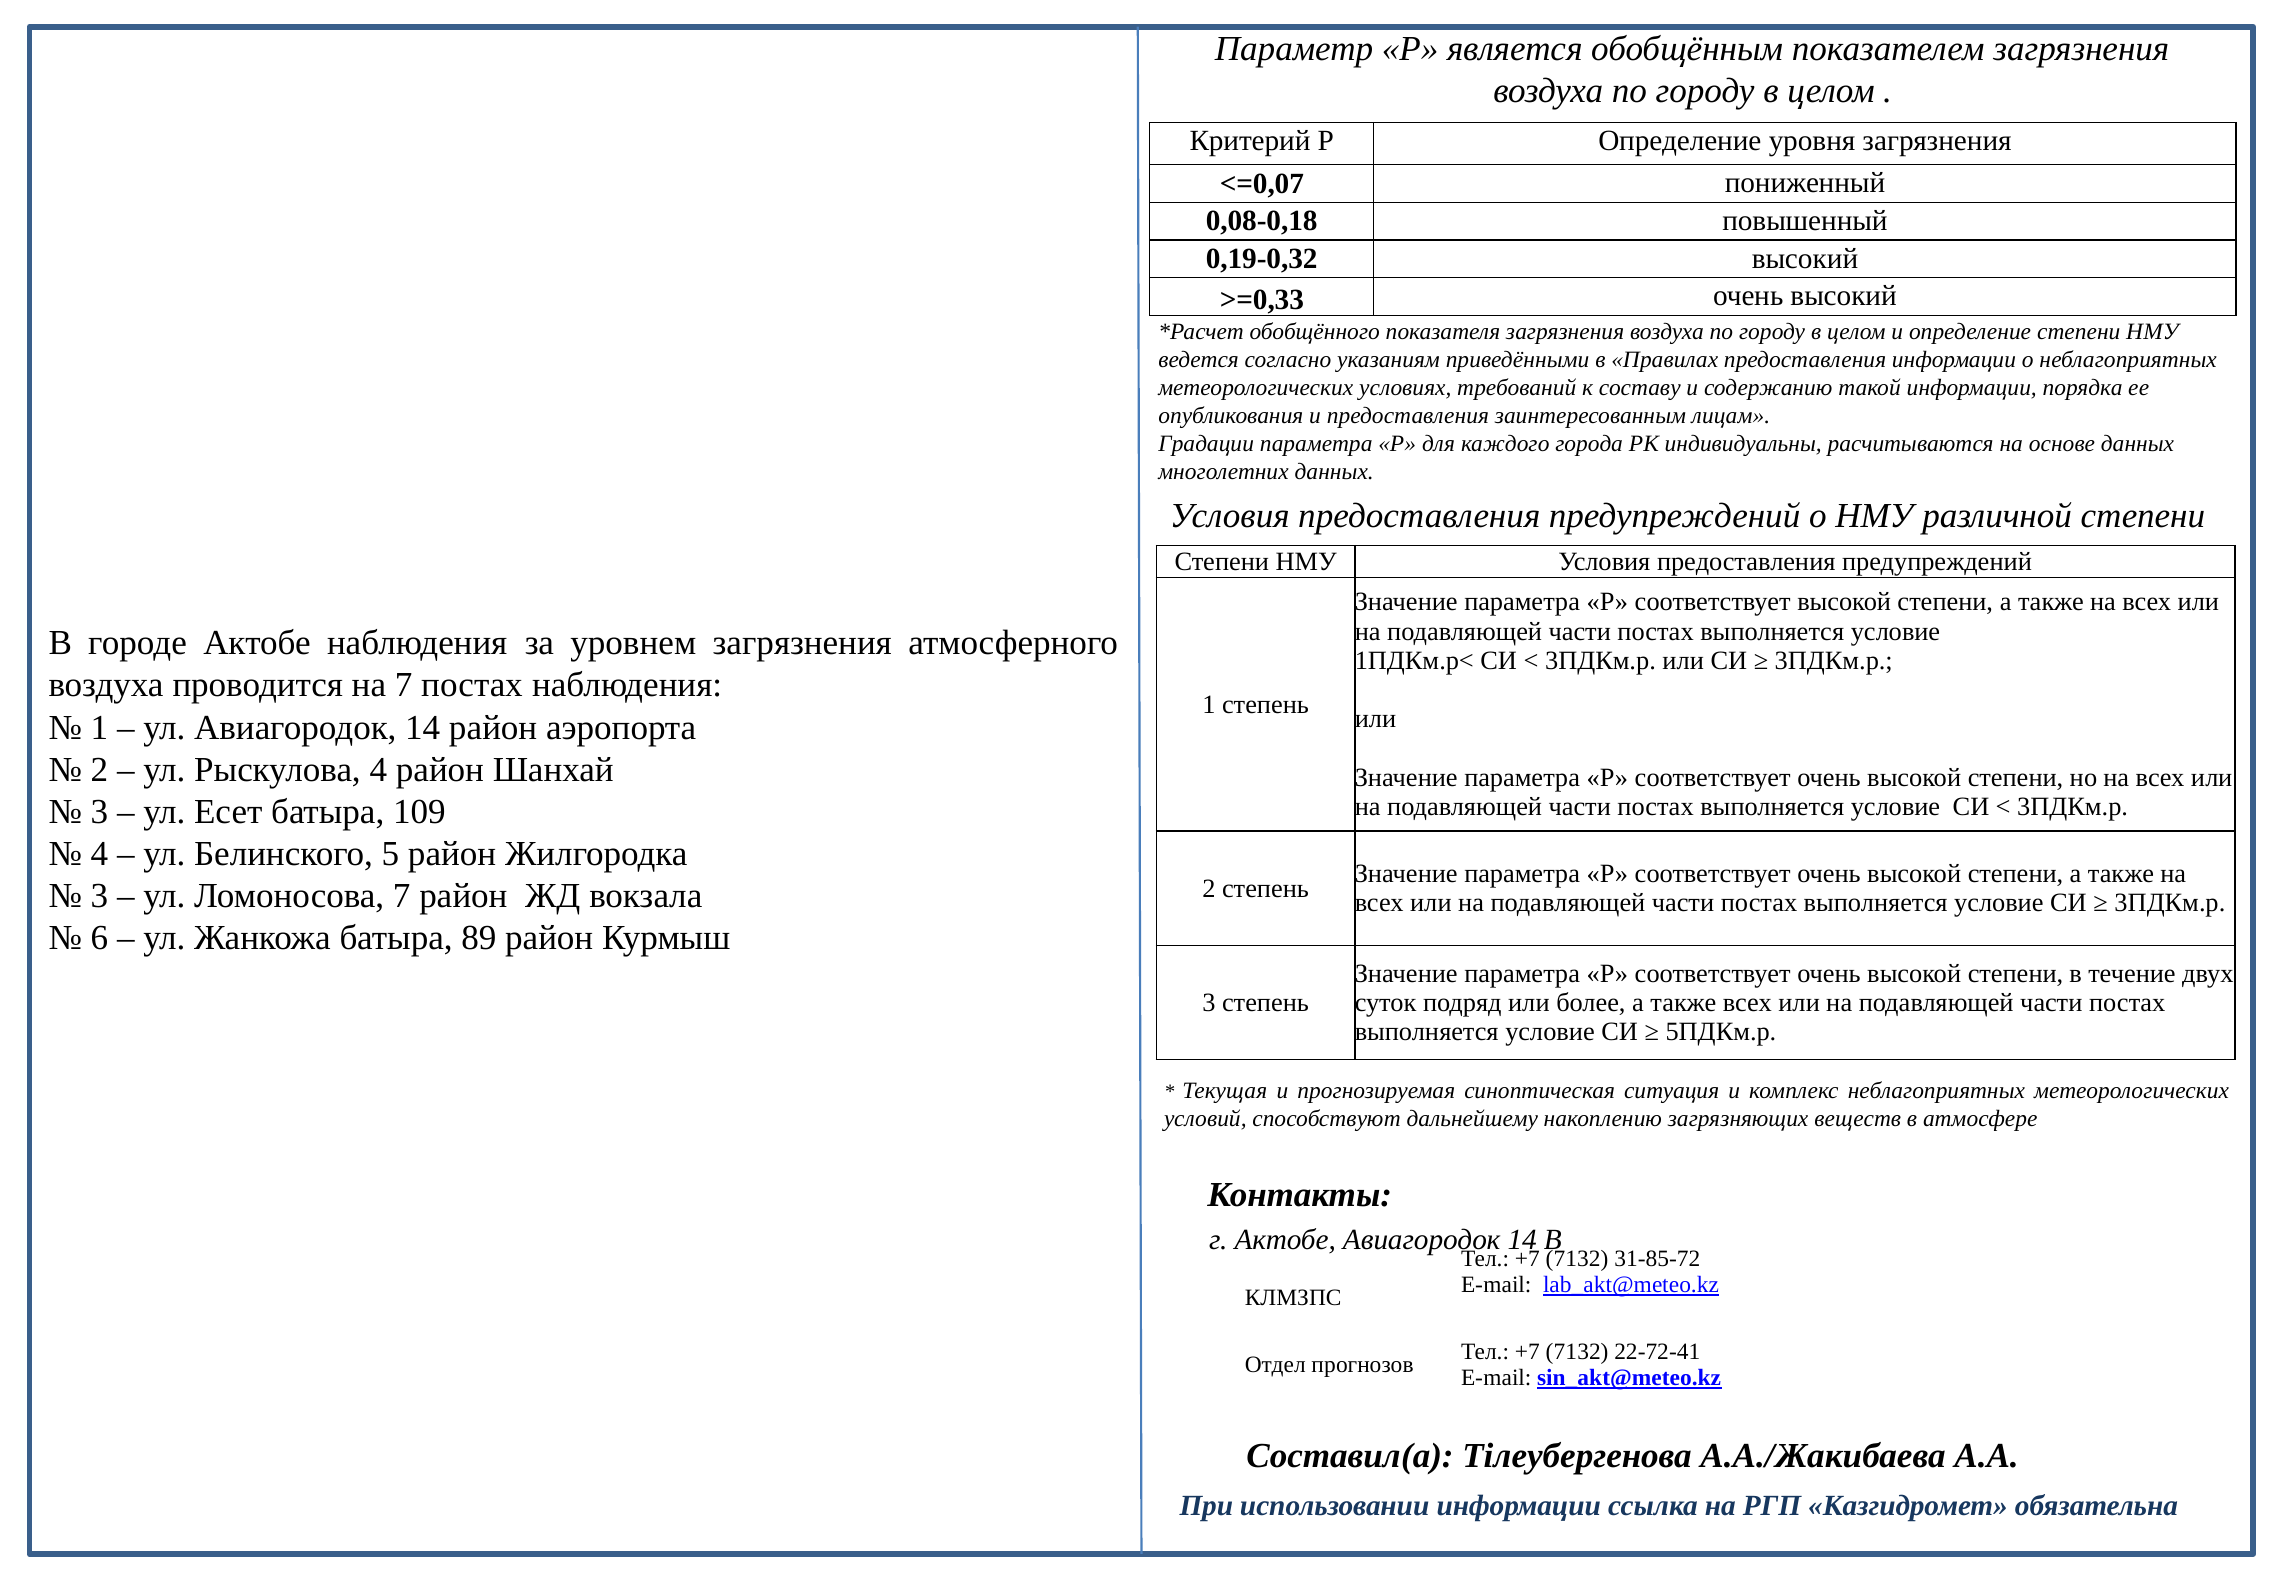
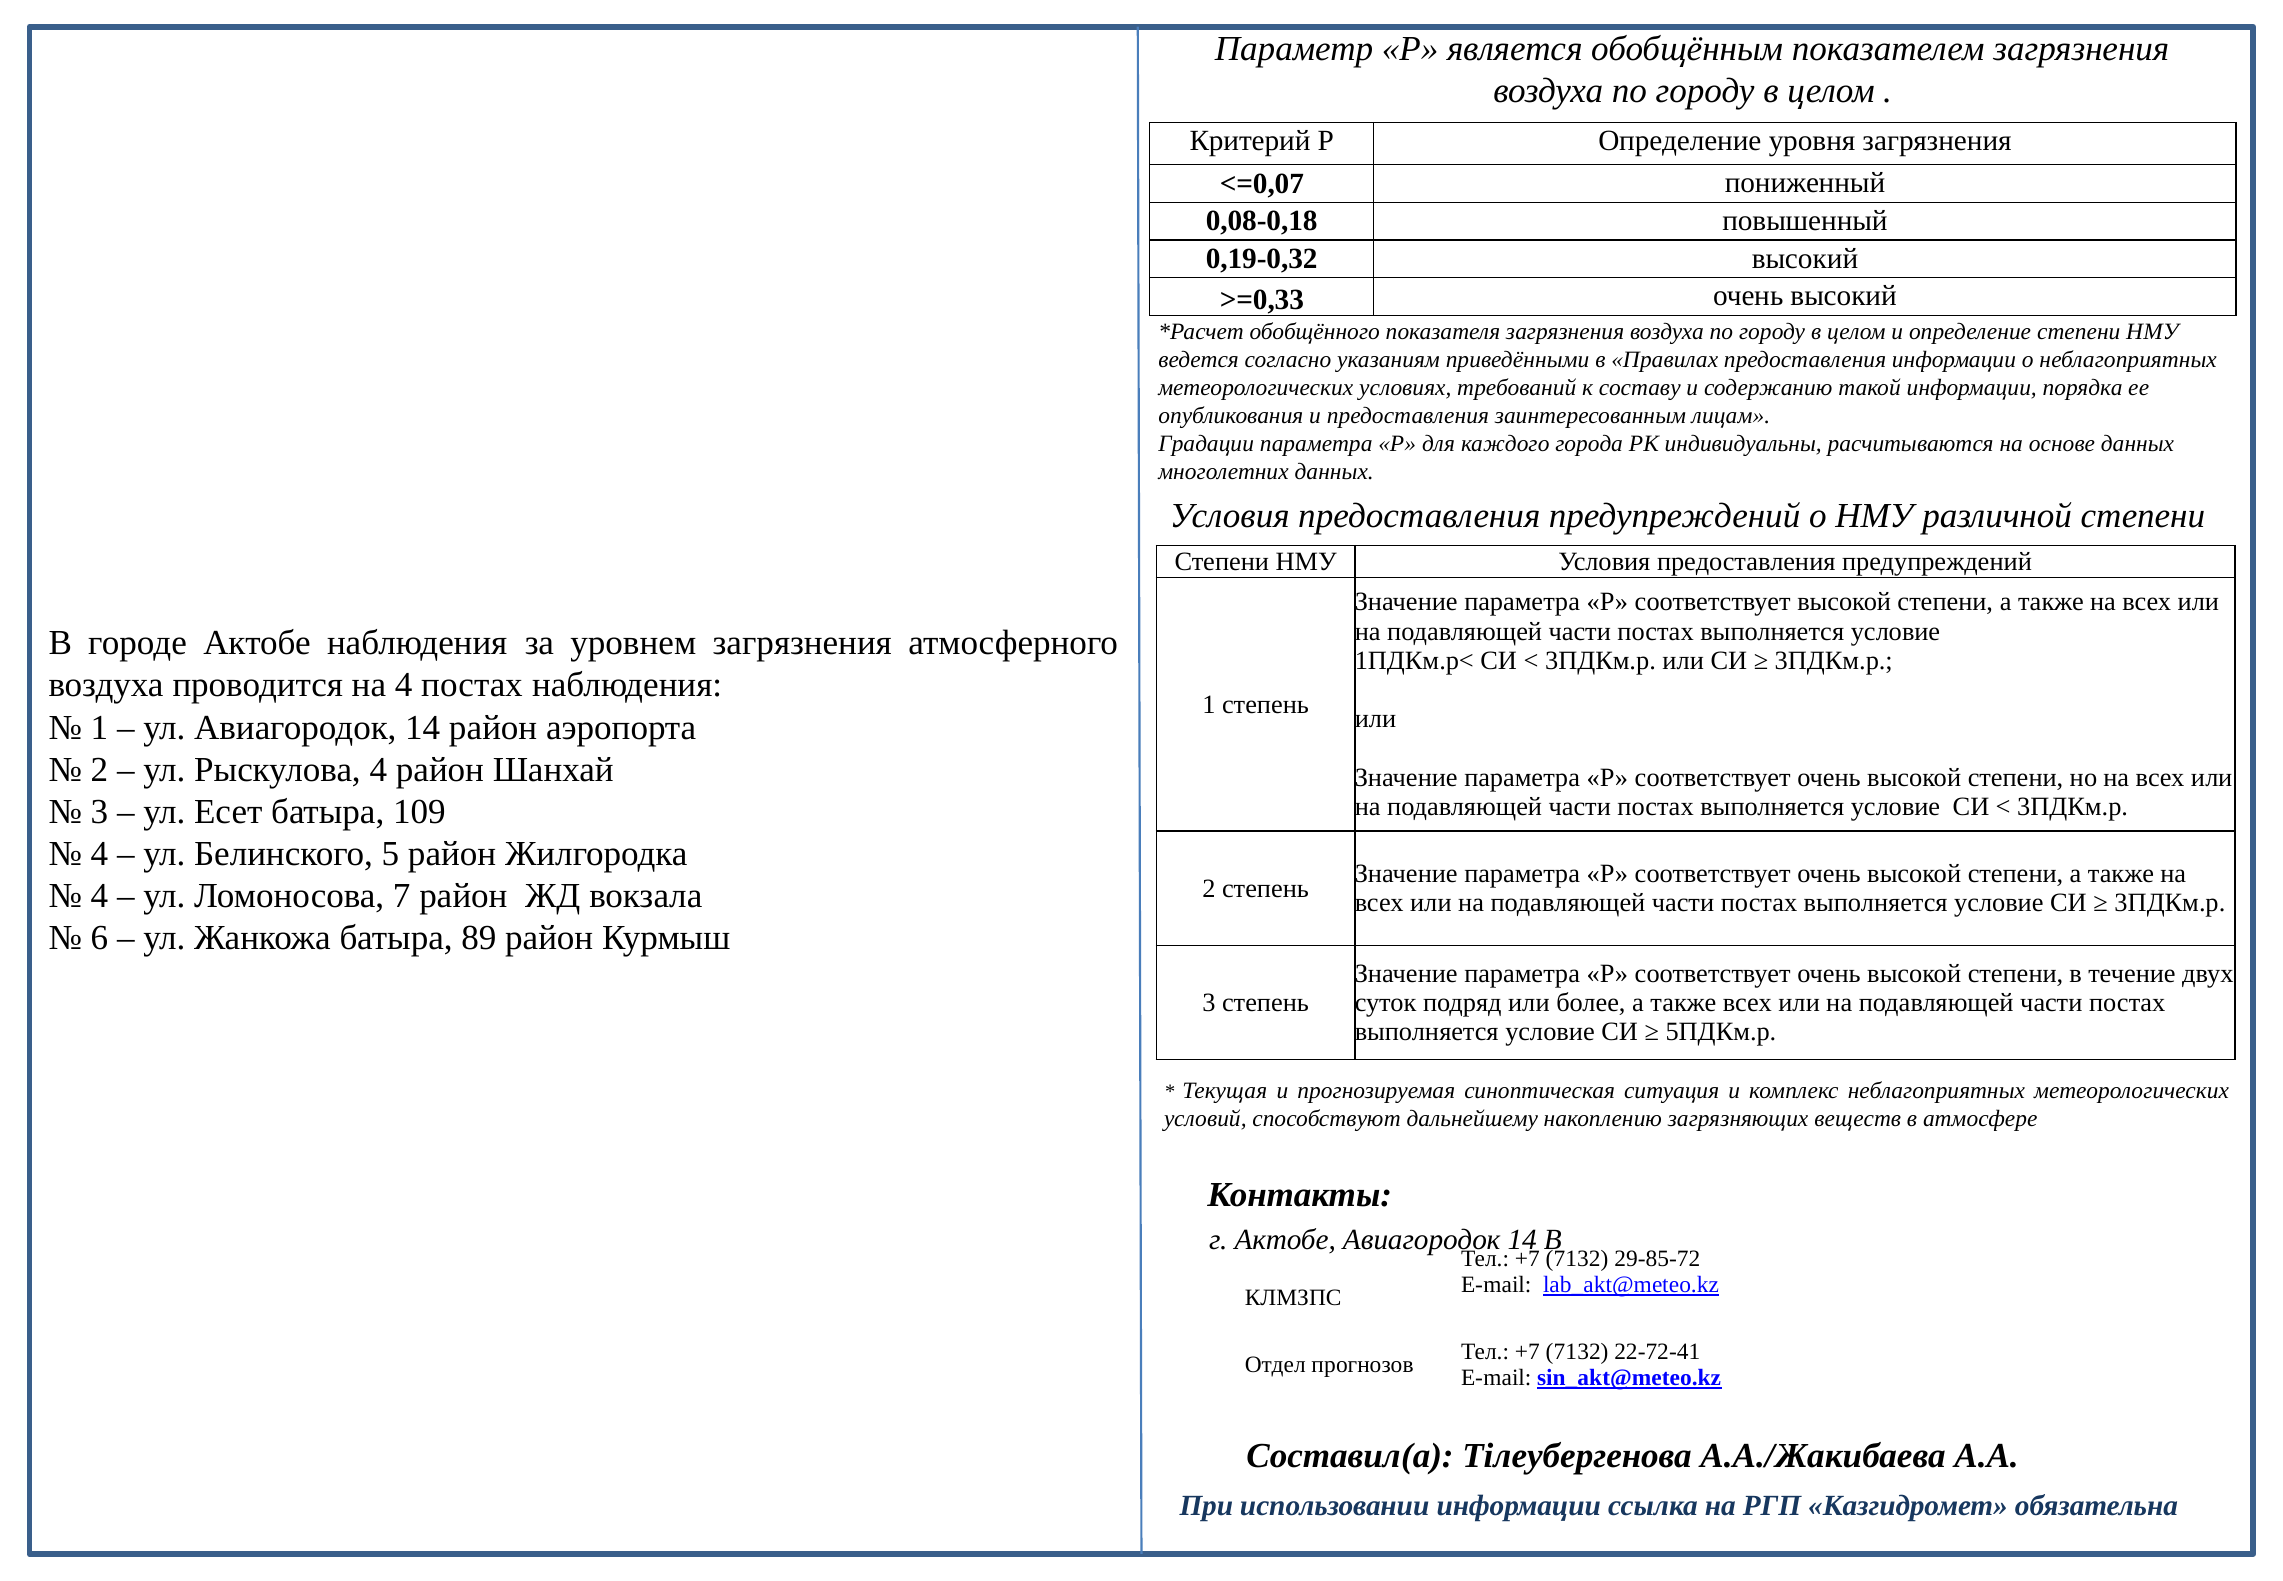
на 7: 7 -> 4 (404, 685)
3: 3 -> 4 (99, 896)
31-85-72: 31-85-72 -> 29-85-72 (1657, 1258)
